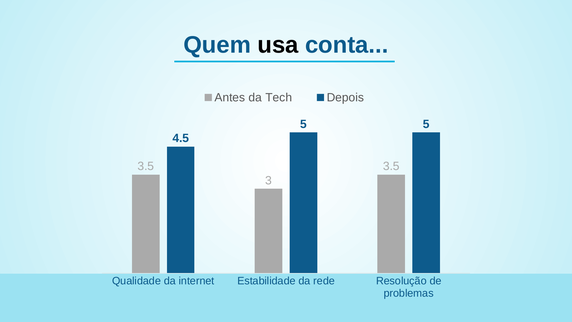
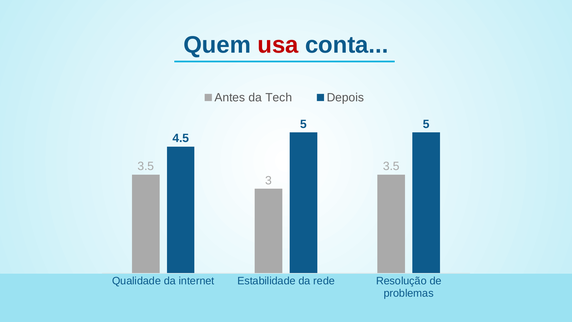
usa colour: black -> red (278, 45)
